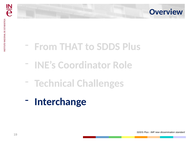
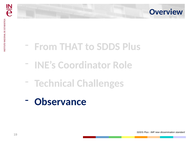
Interchange: Interchange -> Observance (60, 102)
